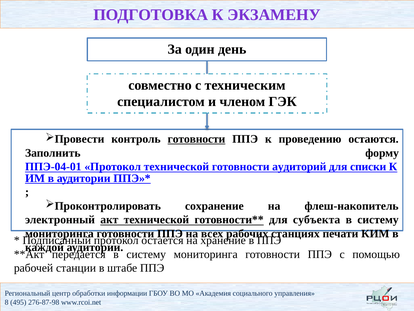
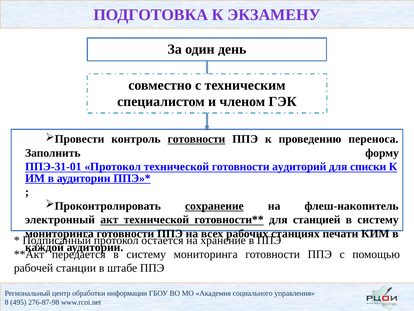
остаются: остаются -> переноса (373, 139)
ППЭ-04-01: ППЭ-04-01 -> ППЭ-31-01 (53, 167)
сохранение underline: none -> present (214, 206)
субъекта: субъекта -> станцией (317, 219)
